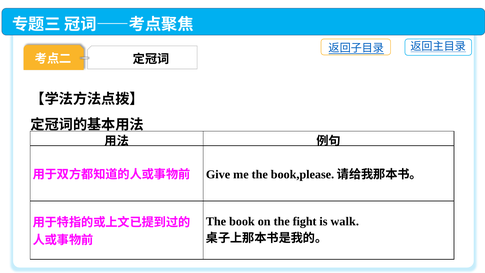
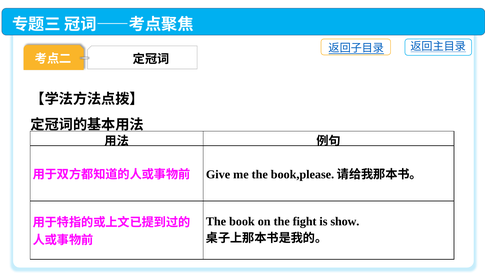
walk: walk -> show (345, 221)
